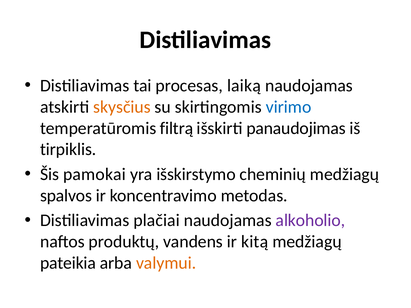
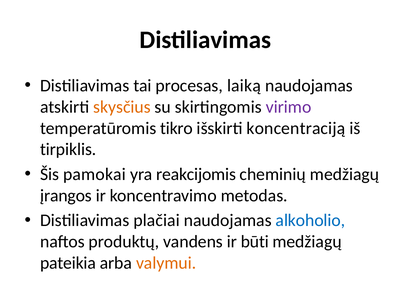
virimo colour: blue -> purple (289, 107)
filtrą: filtrą -> tikro (177, 128)
panaudojimas: panaudojimas -> koncentraciją (296, 128)
išskirstymo: išskirstymo -> reakcijomis (196, 174)
spalvos: spalvos -> įrangos (66, 196)
alkoholio colour: purple -> blue (310, 221)
kitą: kitą -> būti (255, 242)
